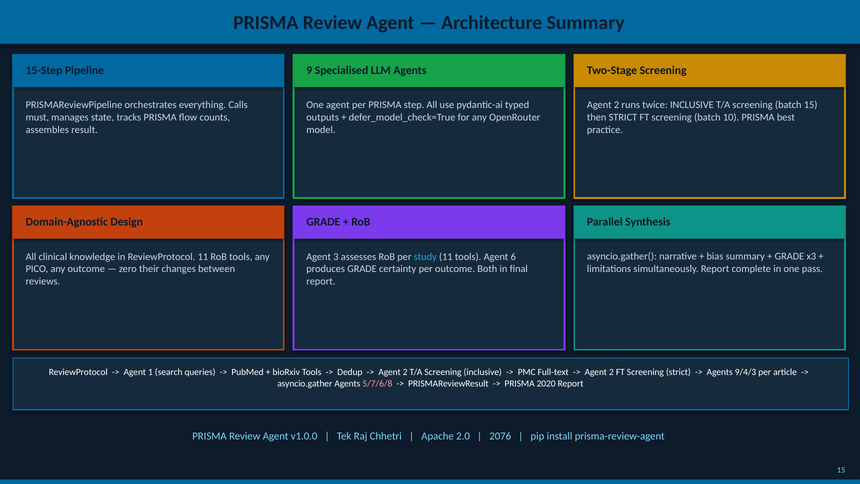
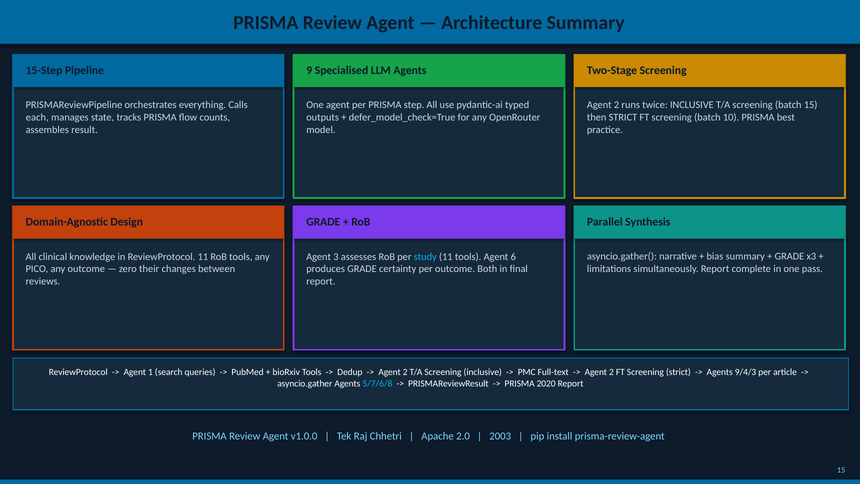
must: must -> each (37, 117)
5/7/6/8 colour: pink -> light blue (377, 383)
2076: 2076 -> 2003 (500, 436)
